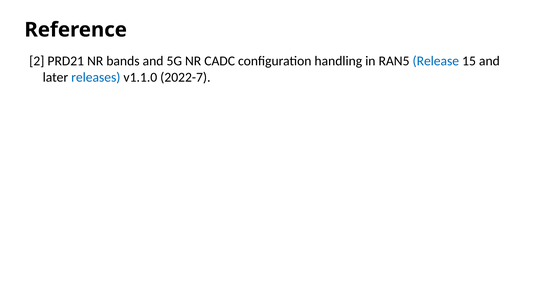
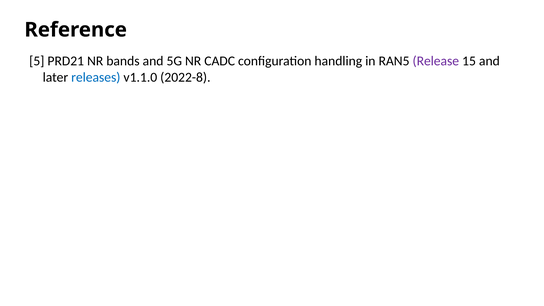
2: 2 -> 5 (37, 61)
Release colour: blue -> purple (436, 61)
2022-7: 2022-7 -> 2022-8 (185, 77)
